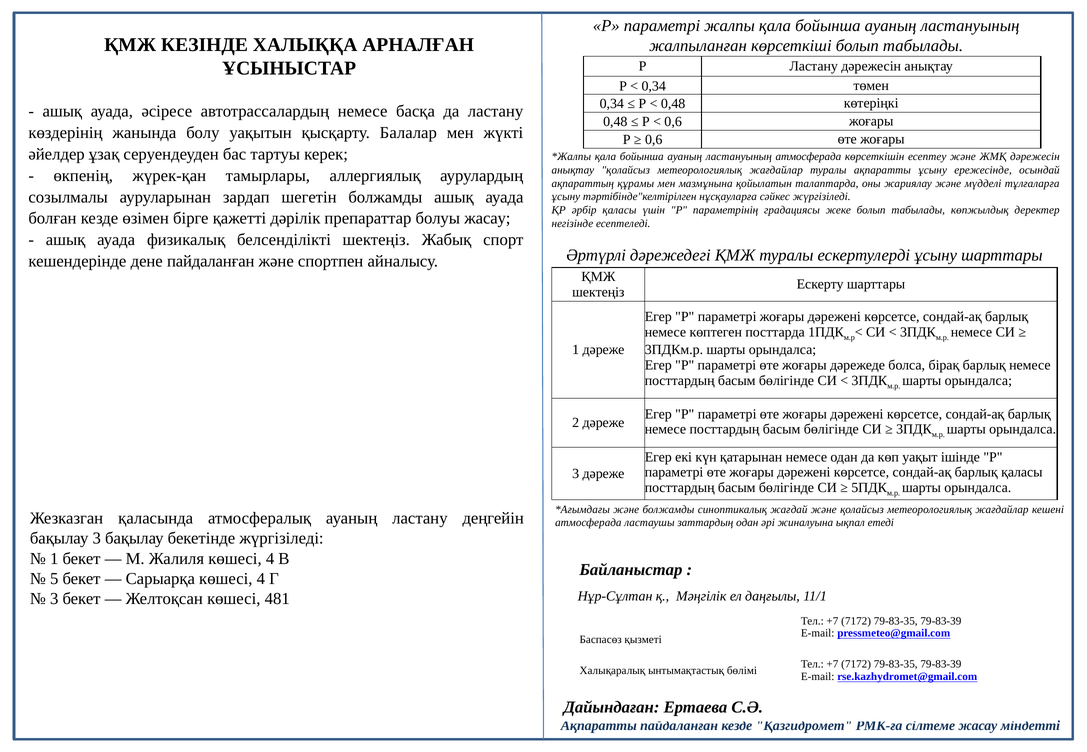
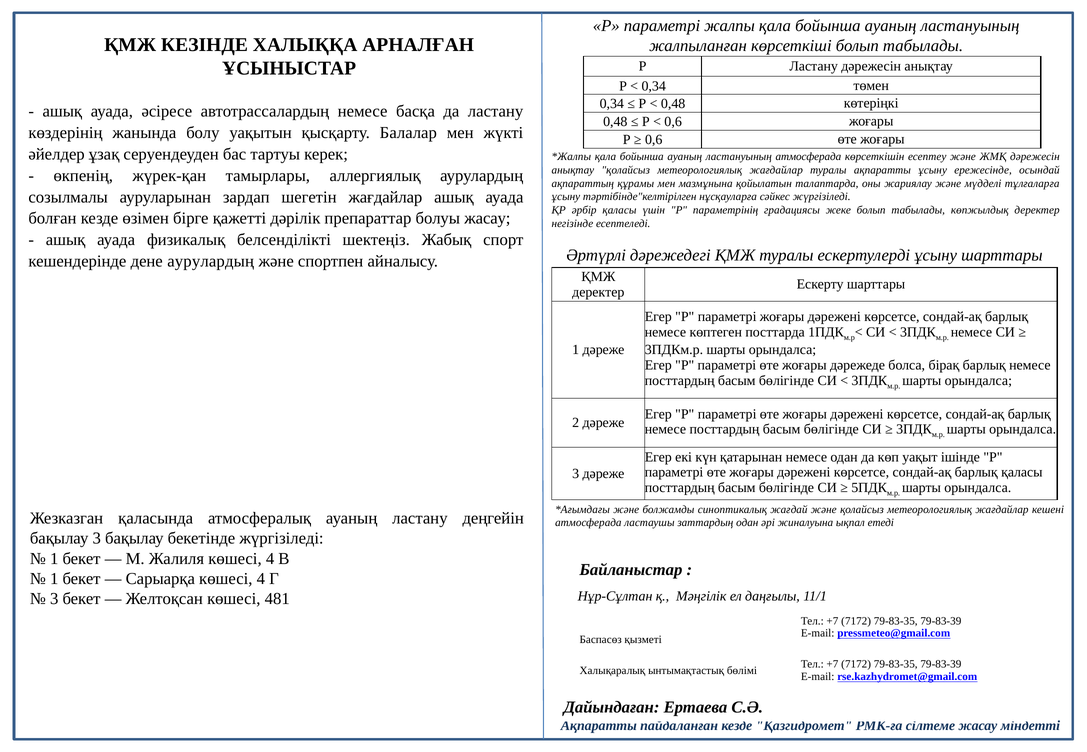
шегетін болжамды: болжамды -> жағдайлар (385, 197)
дене пайдаланған: пайдаланған -> аурулардың (211, 262)
шектеңіз: шектеңіз -> деректер (598, 292)
5: 5 -> 1 (54, 579)
